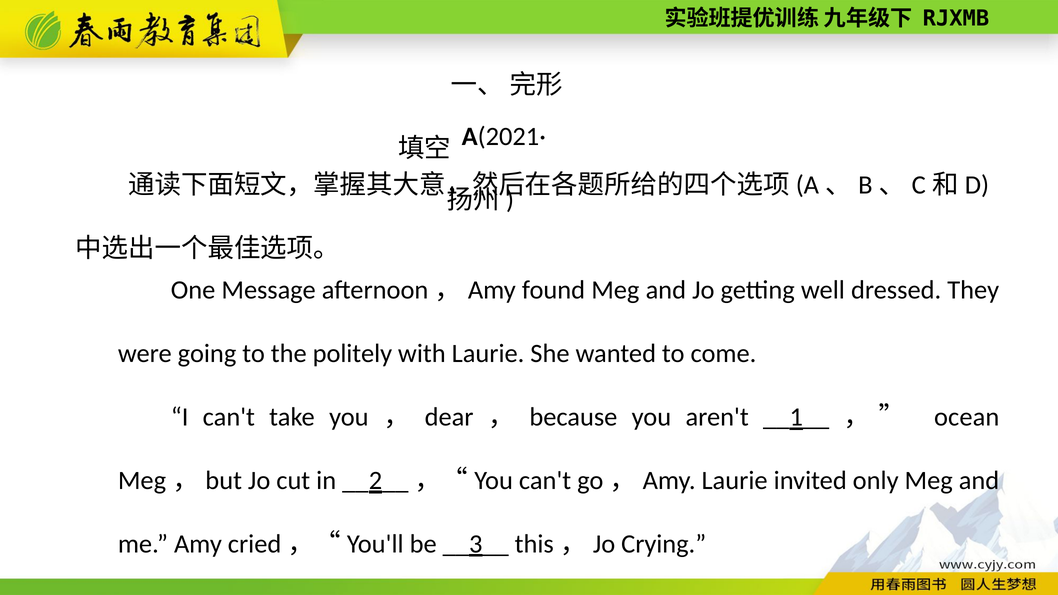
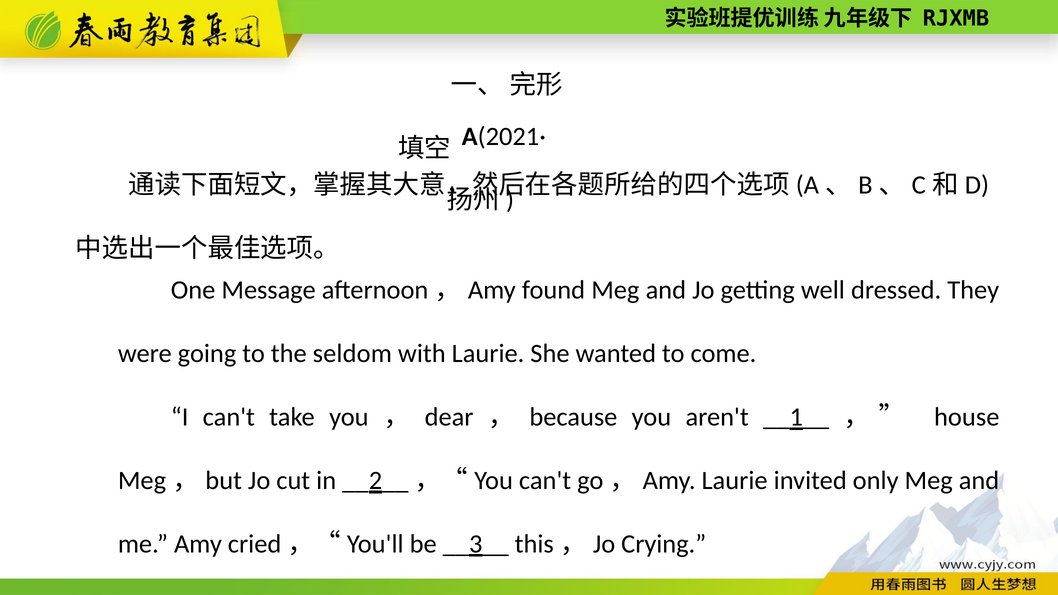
politely: politely -> seldom (352, 354)
ocean: ocean -> house (967, 417)
